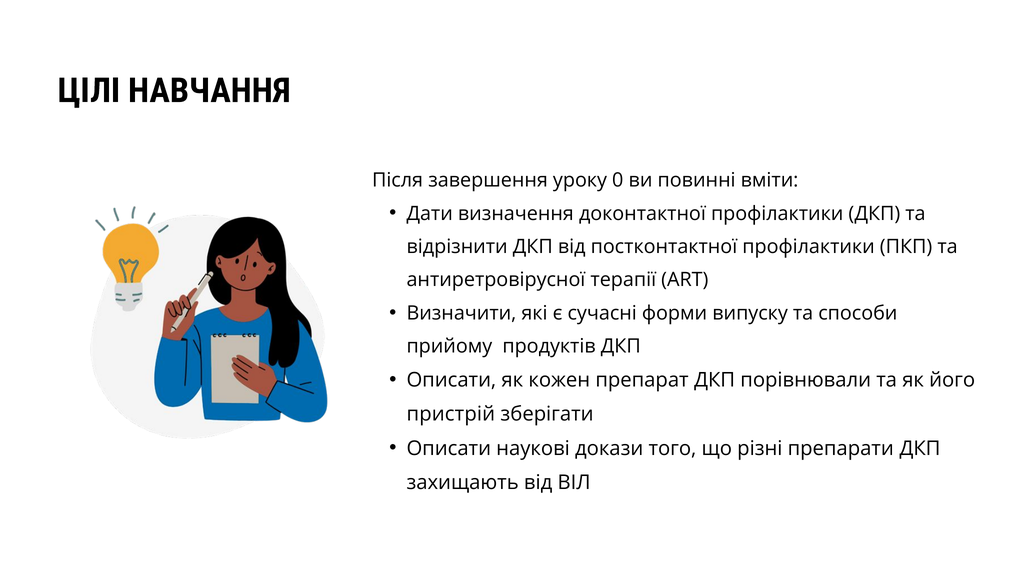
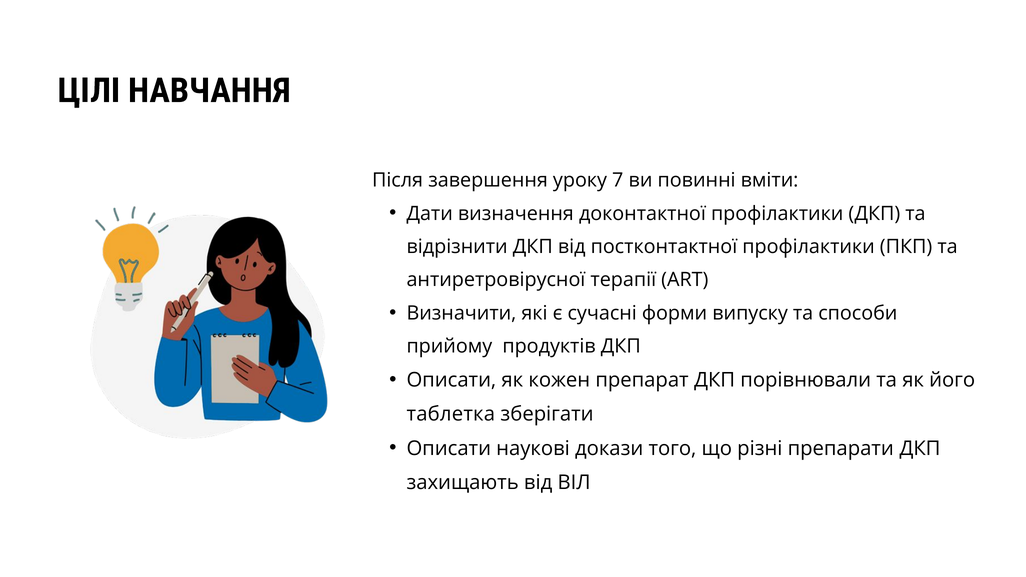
0: 0 -> 7 (618, 180)
пристрій: пристрій -> таблетка (451, 414)
